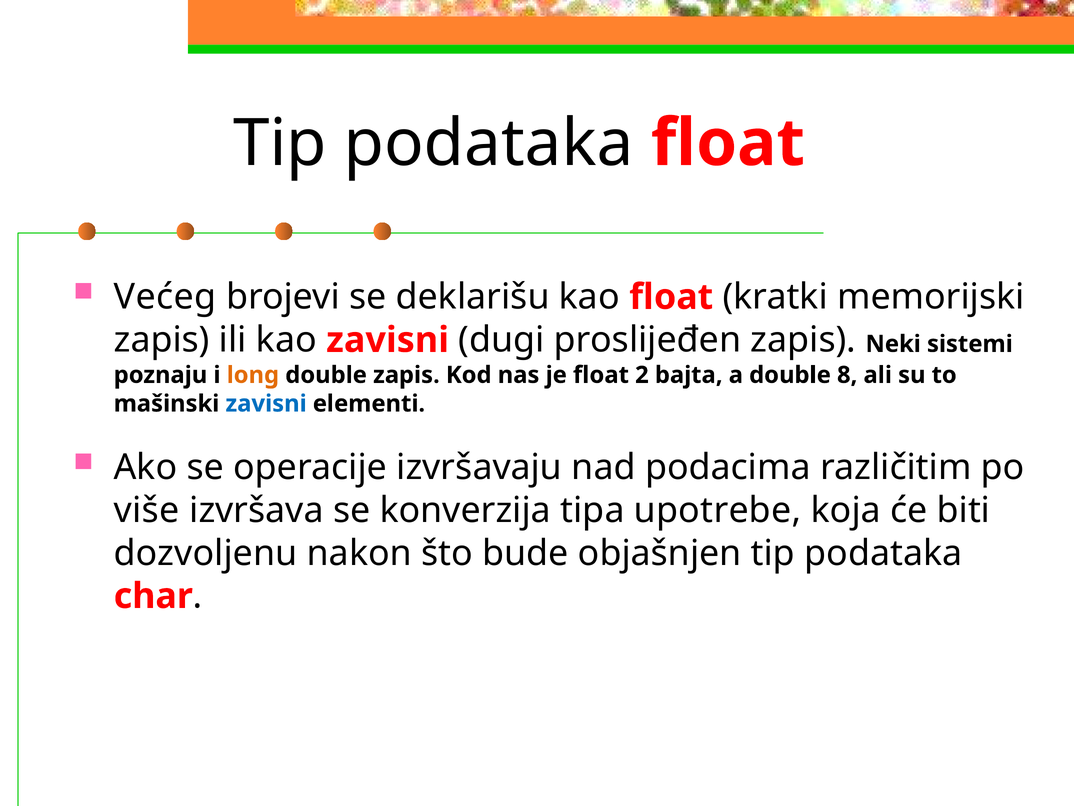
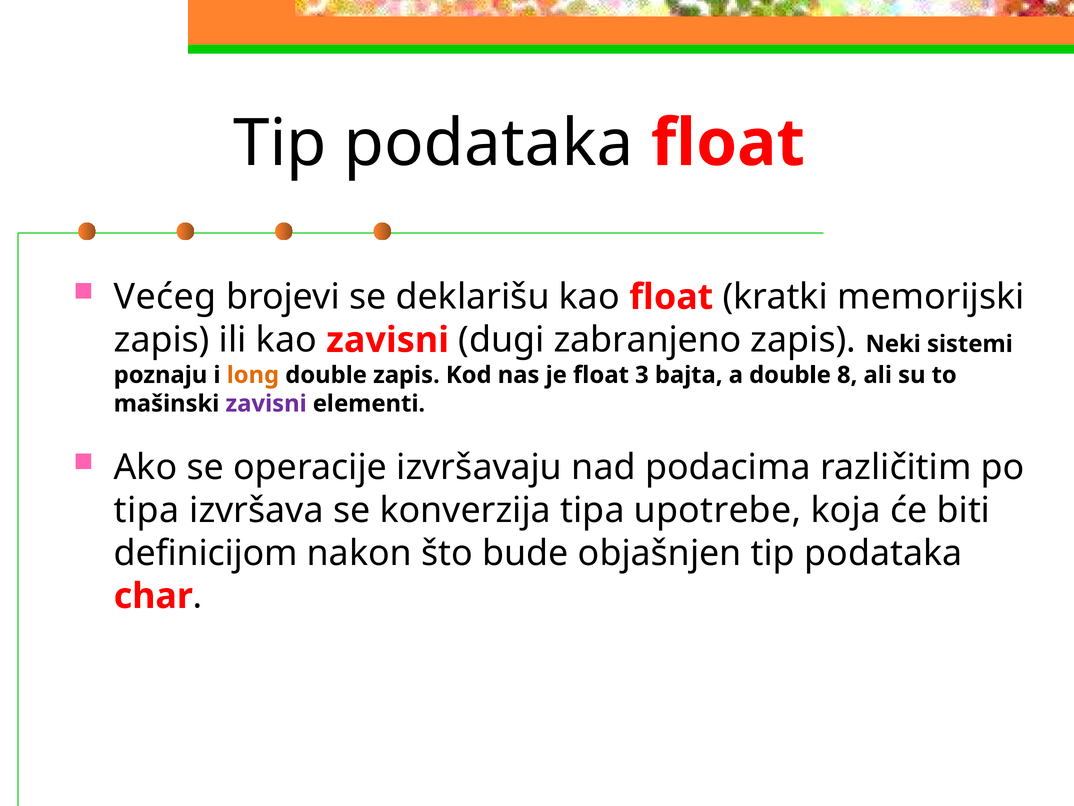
proslijeđen: proslijeđen -> zabranjeno (647, 340)
2: 2 -> 3 (642, 375)
zavisni colour: blue -> purple (266, 403)
više: više -> tipa (147, 510)
dozvoljenu: dozvoljenu -> definicijom (206, 553)
